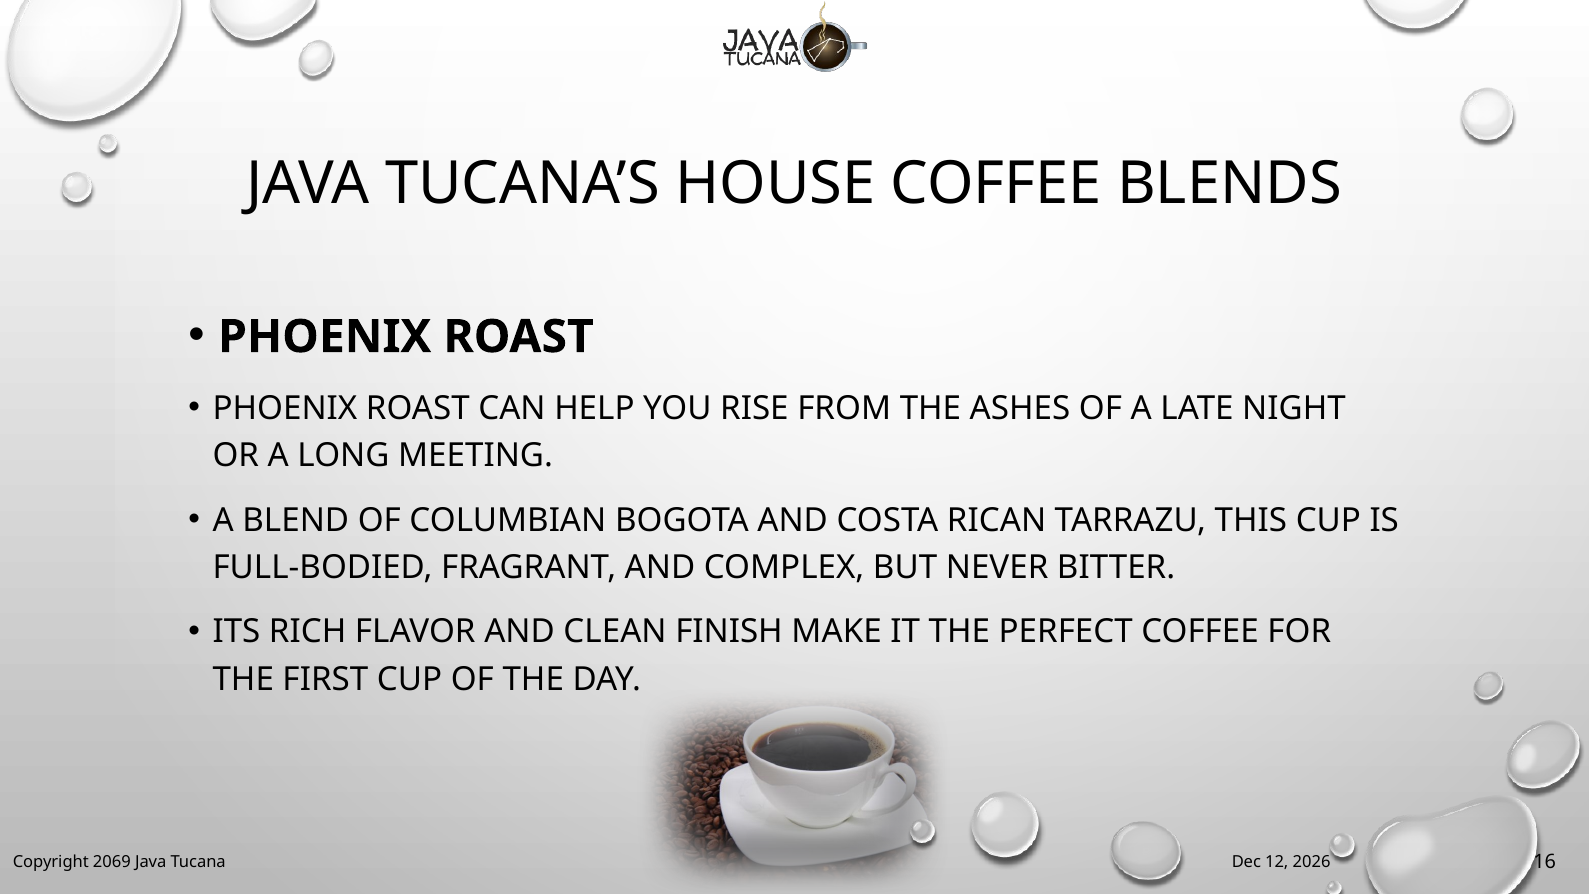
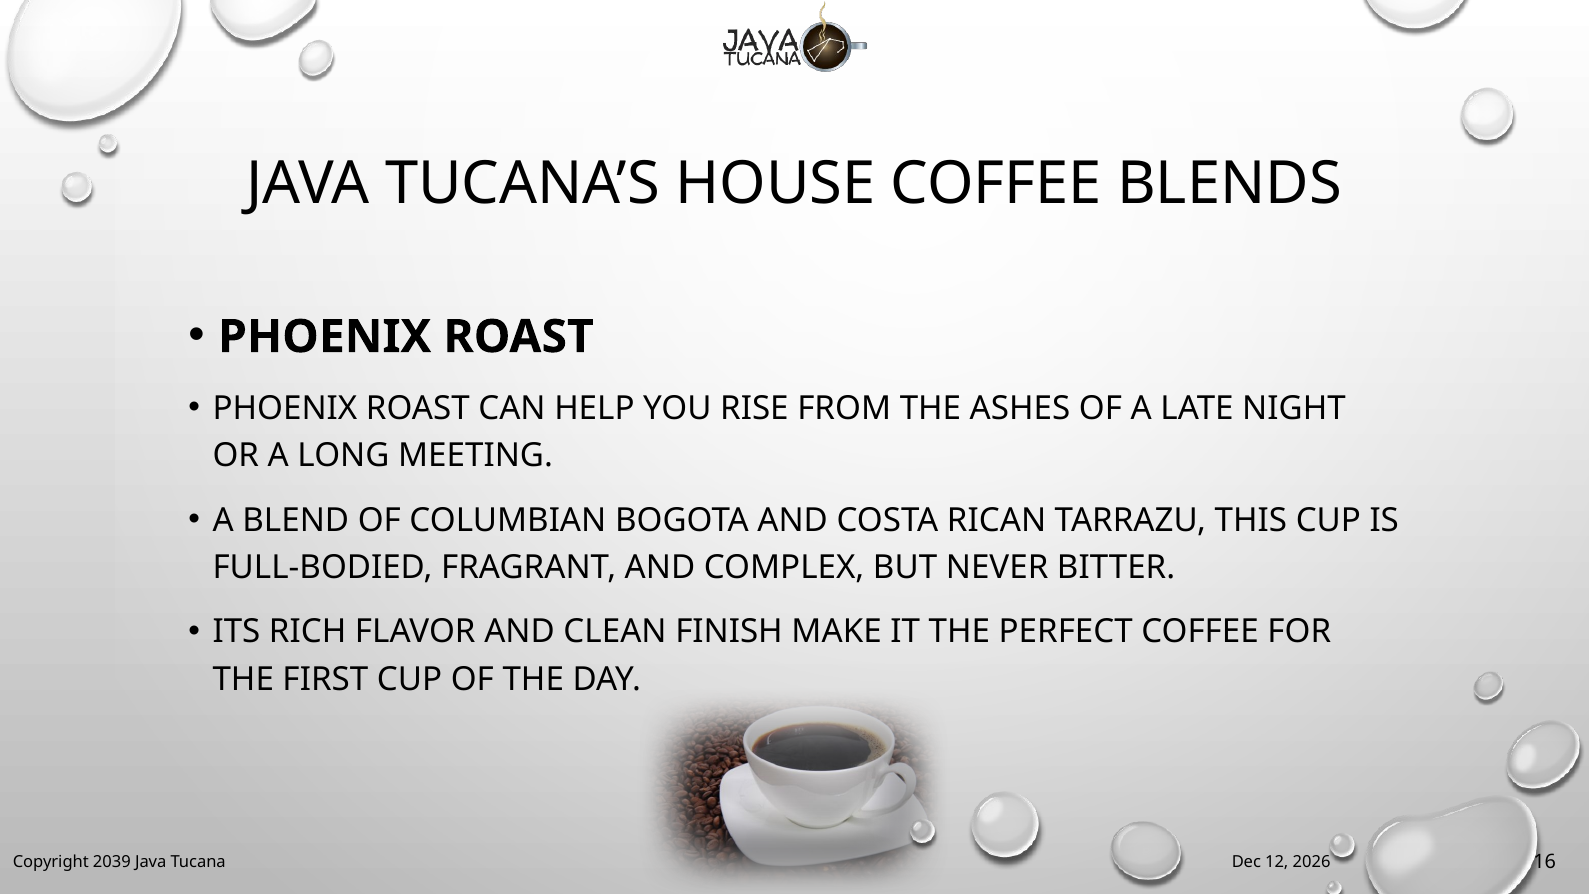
2069: 2069 -> 2039 (112, 862)
